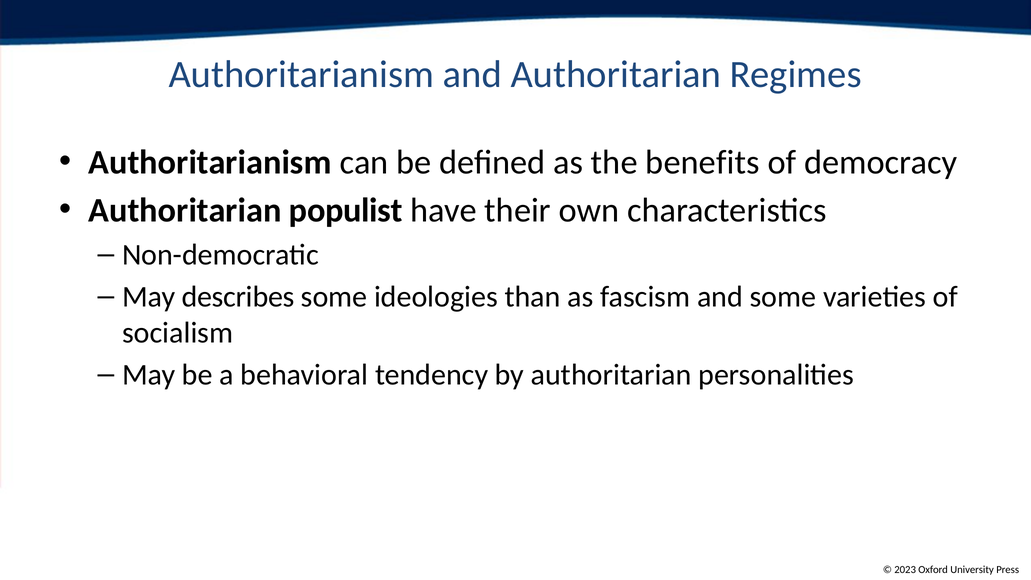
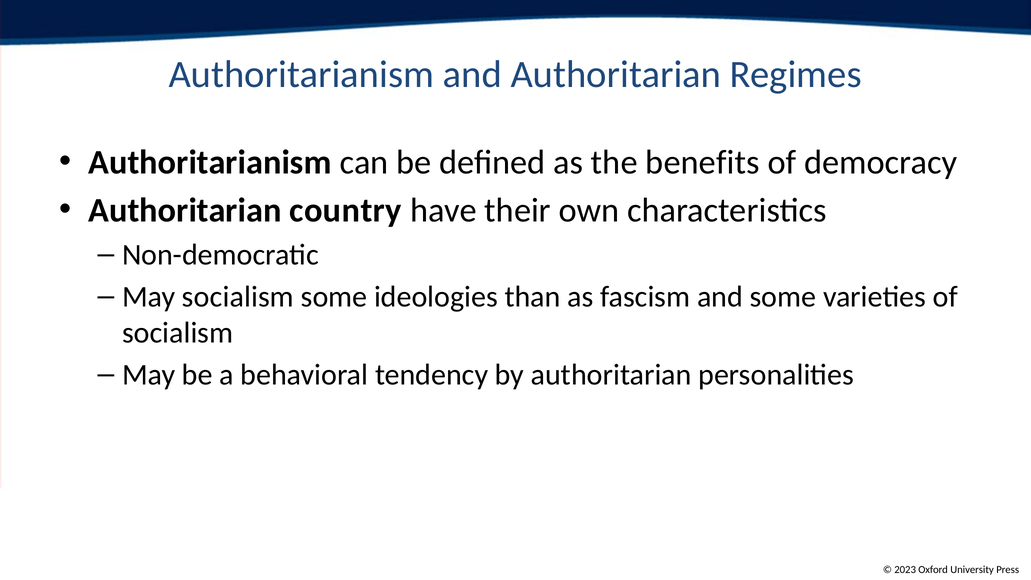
populist: populist -> country (346, 210)
May describes: describes -> socialism (238, 297)
